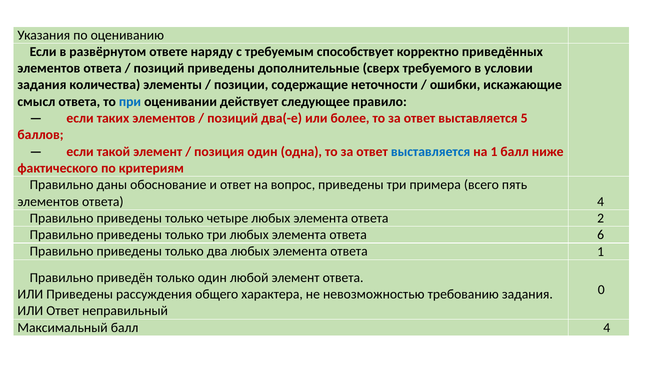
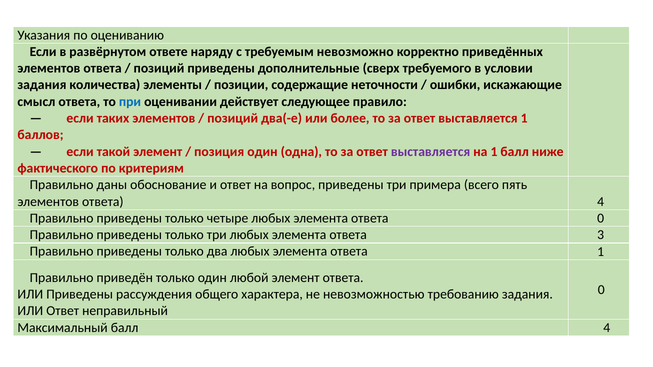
способствует: способствует -> невозможно (355, 52)
выставляется 5: 5 -> 1 (524, 118)
выставляется colour: blue -> purple (431, 152)
ответа 2: 2 -> 0 (601, 218)
6: 6 -> 3 (601, 235)
